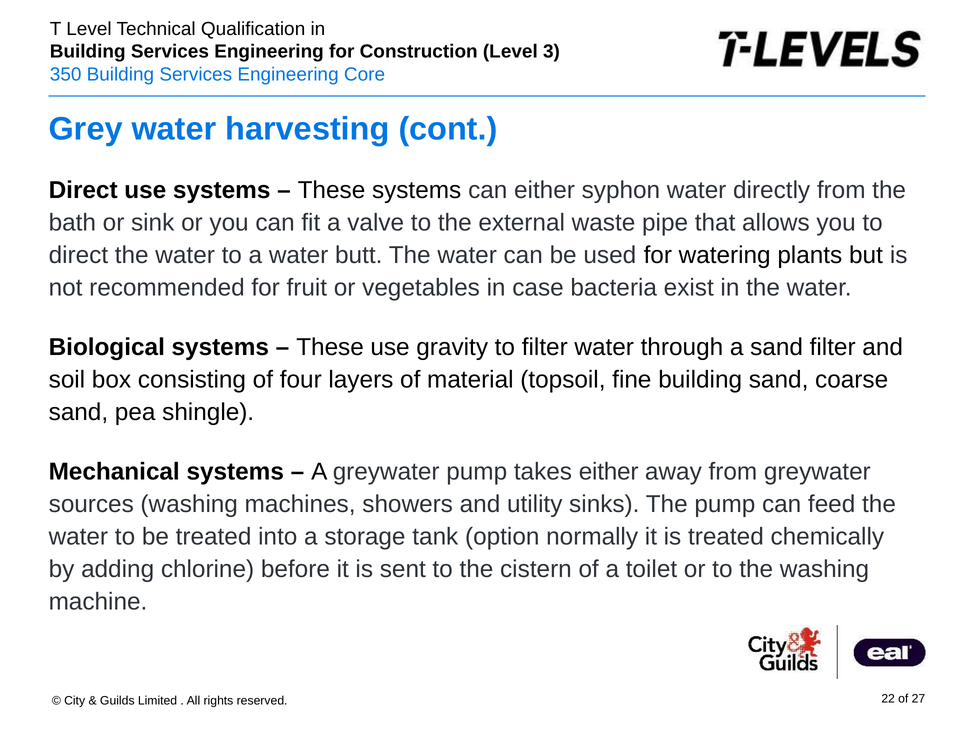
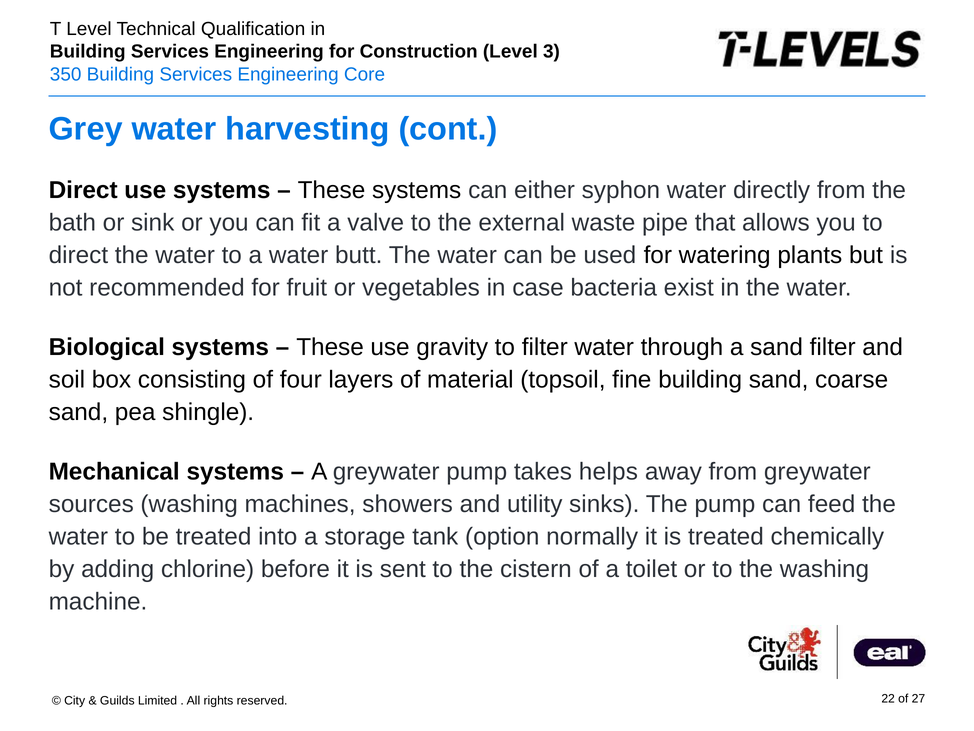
takes either: either -> helps (608, 471)
